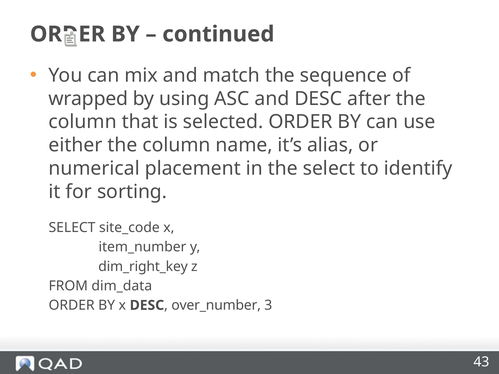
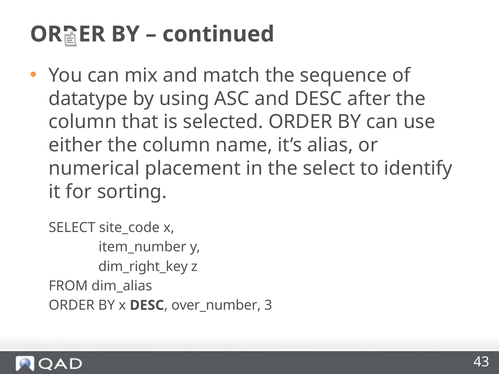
wrapped: wrapped -> datatype (88, 99)
dim_data: dim_data -> dim_alias (122, 286)
